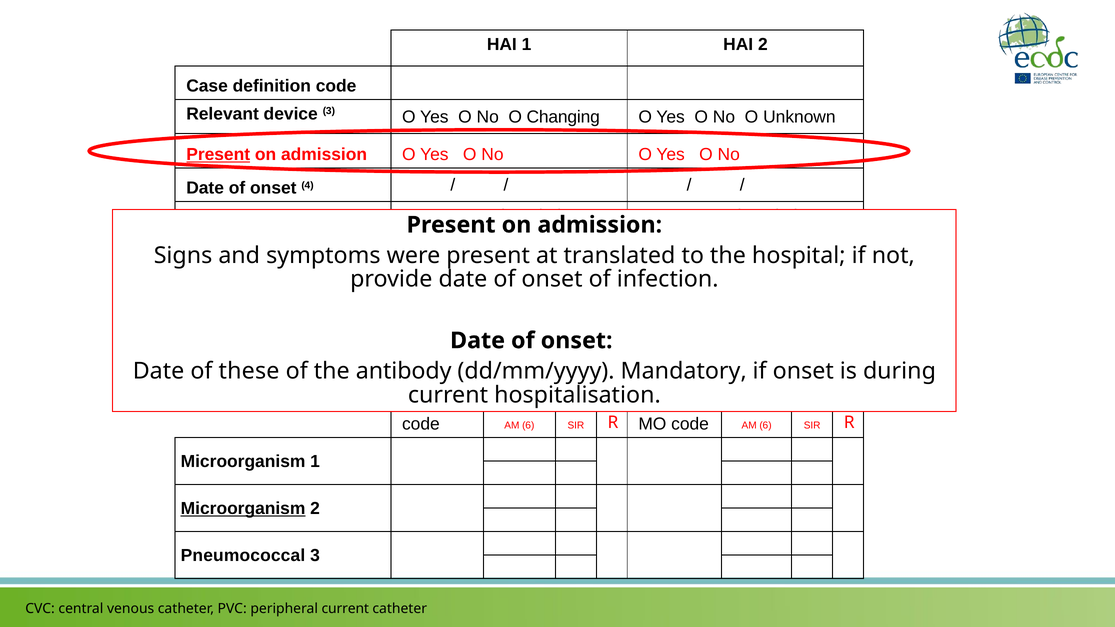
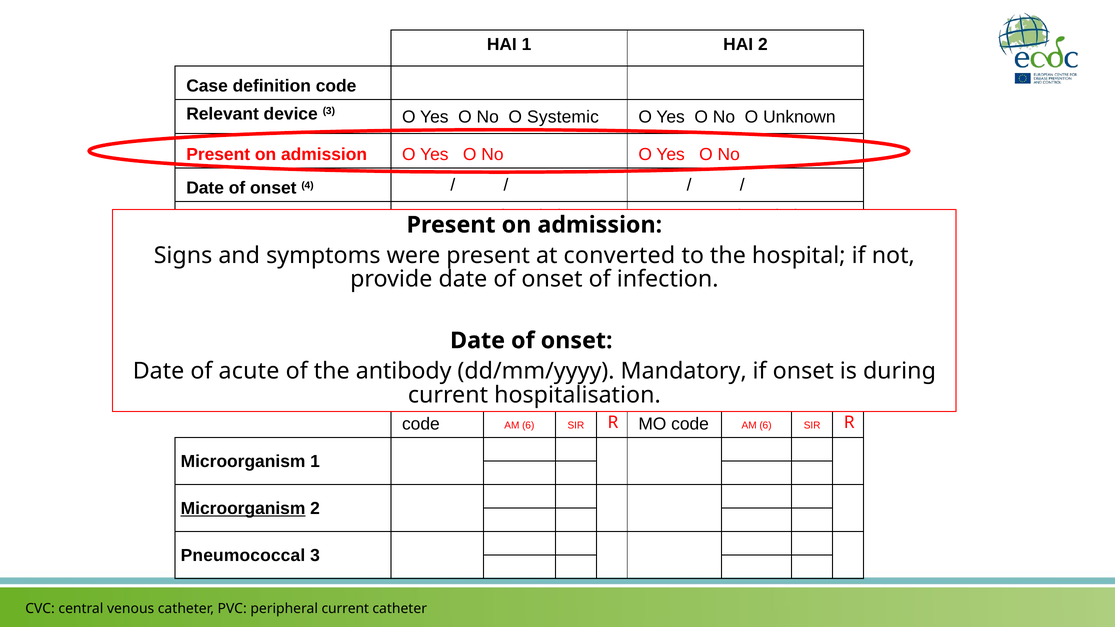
Changing: Changing -> Systemic (563, 117)
Present underline: present -> none (218, 155)
translated: translated -> converted (619, 256)
these: these -> acute (249, 371)
